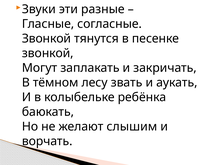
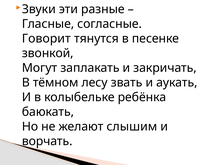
Звонкой: Звонкой -> Говорит (46, 38)
